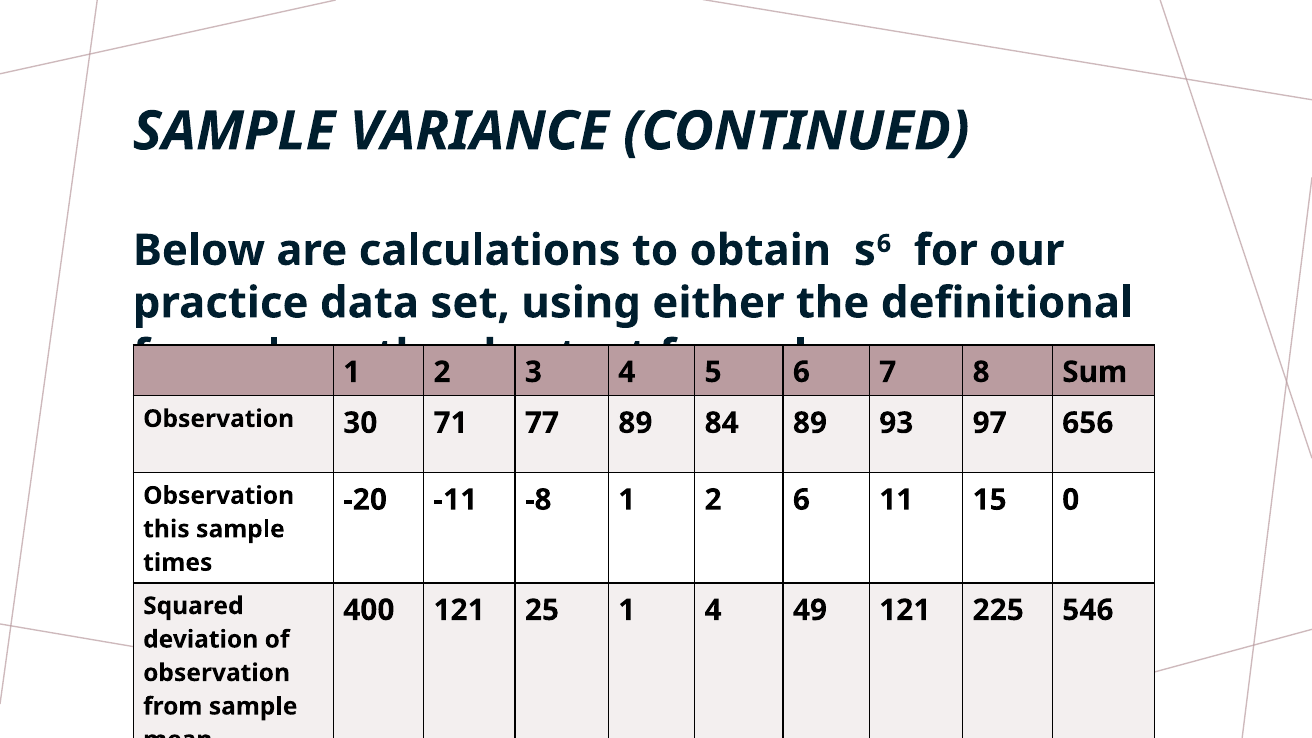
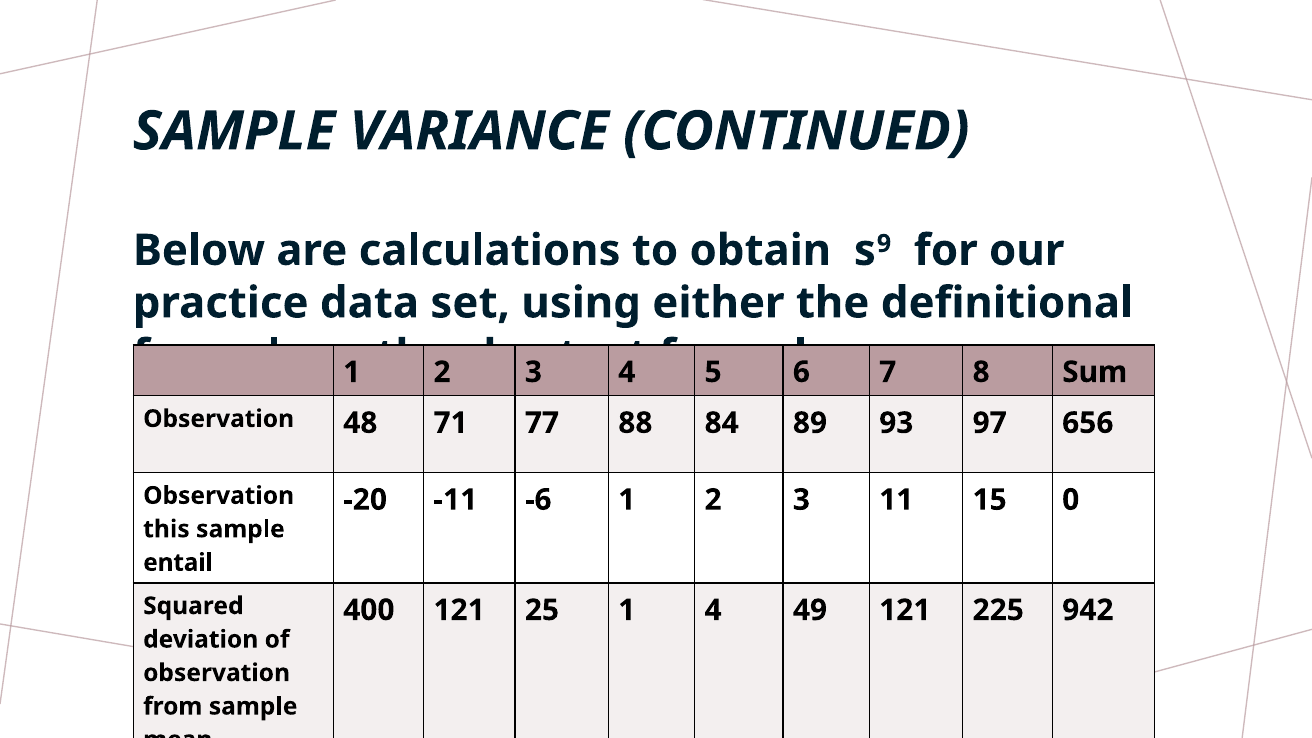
6: 6 -> 9 (884, 244)
30: 30 -> 48 (360, 423)
77 89: 89 -> 88 (635, 423)
-8: -8 -> -6 (538, 500)
6: 6 -> 3 (801, 500)
times: times -> entail (178, 563)
546: 546 -> 942 (1088, 610)
